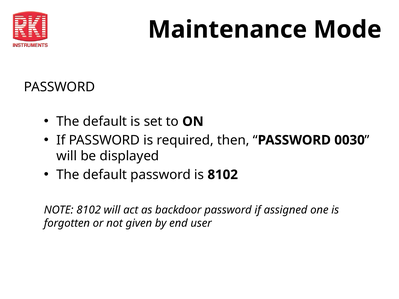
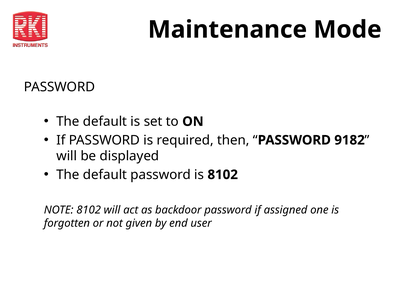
0030: 0030 -> 9182 (350, 140)
